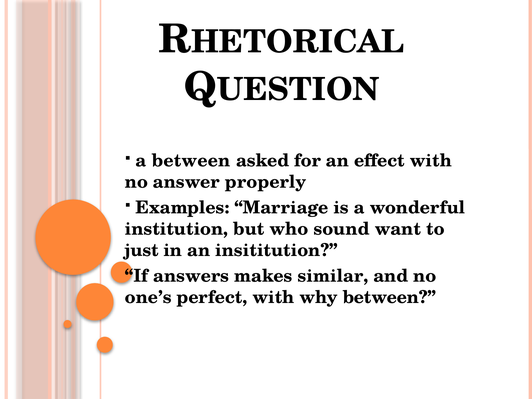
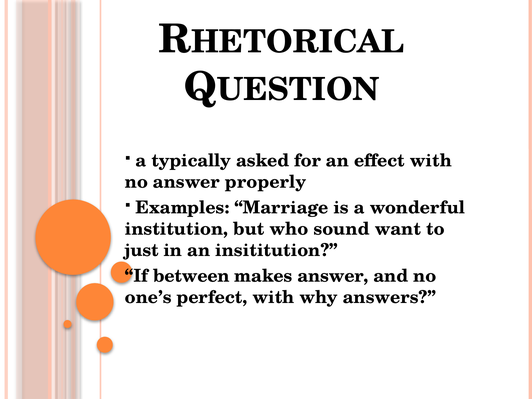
a between: between -> typically (191, 161)
answers: answers -> between (191, 276)
makes similar: similar -> answer (333, 276)
why between: between -> answers (389, 297)
